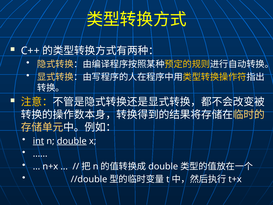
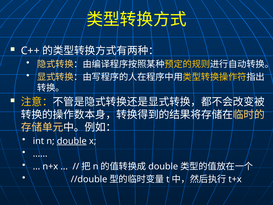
int underline: present -> none (38, 141)
